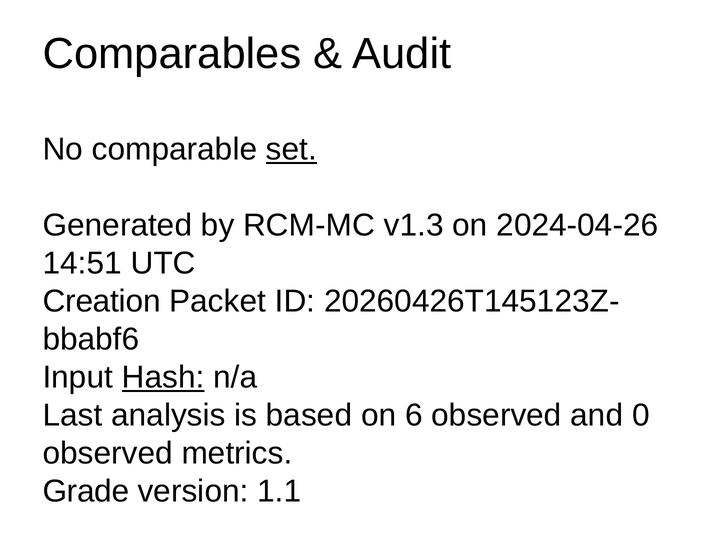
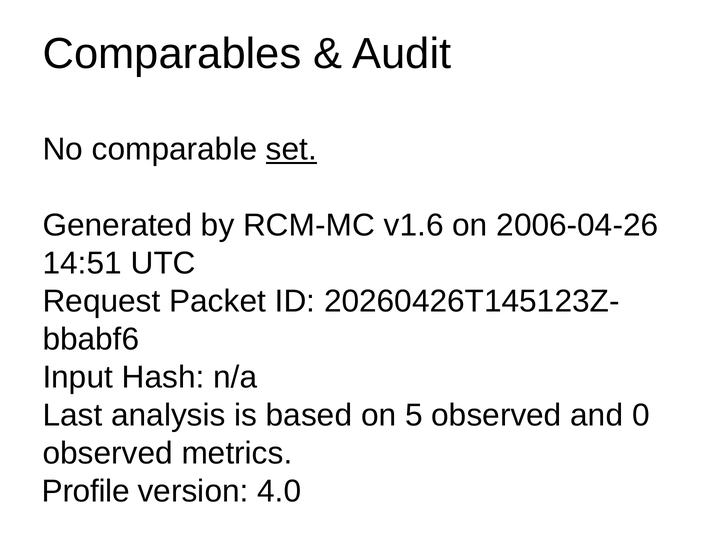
v1.3: v1.3 -> v1.6 (414, 225)
2024-04-26: 2024-04-26 -> 2006-04-26 (577, 225)
Creation: Creation -> Request (102, 301)
Hash underline: present -> none (163, 377)
6: 6 -> 5 (414, 415)
Grade: Grade -> Profile (86, 491)
1.1: 1.1 -> 4.0 (279, 491)
